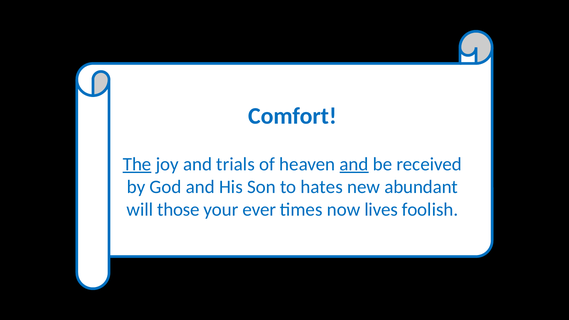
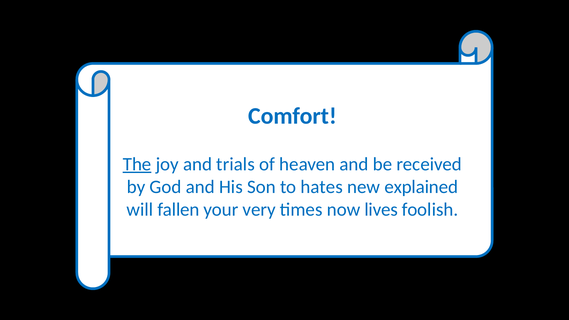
and underline: present -> none (354, 164)
abundant: abundant -> explained (421, 187)
those: those -> fallen (178, 210)
ever: ever -> very (259, 210)
